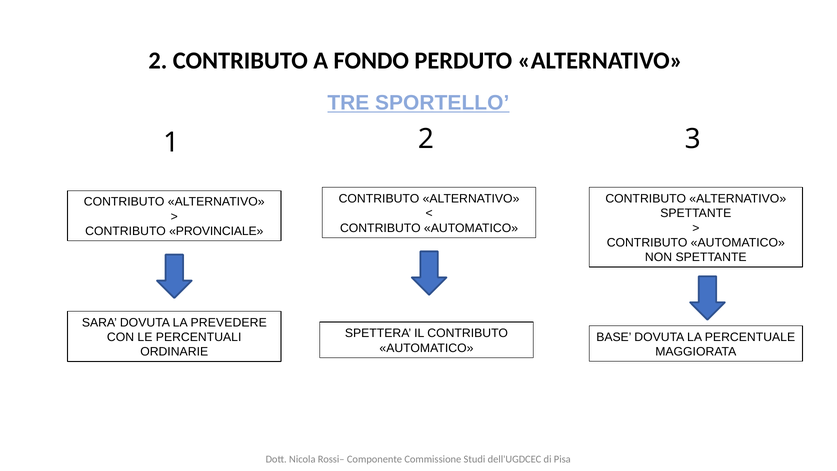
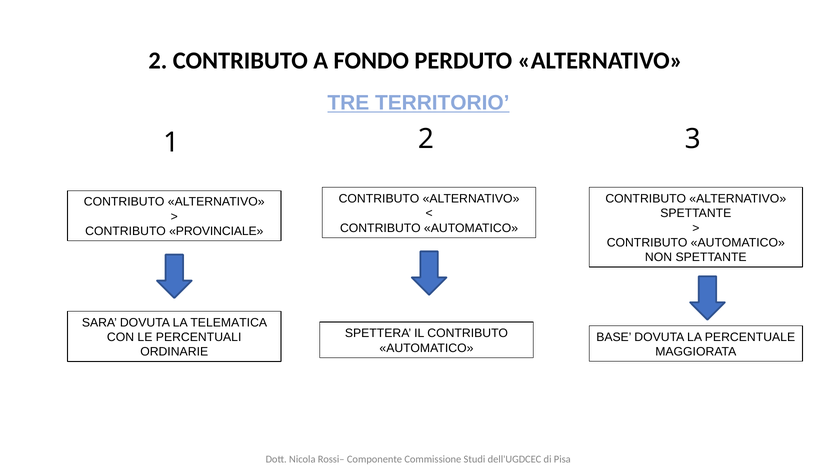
SPORTELLO: SPORTELLO -> TERRITORIO (442, 103)
PREVEDERE: PREVEDERE -> TELEMATICA (229, 322)
